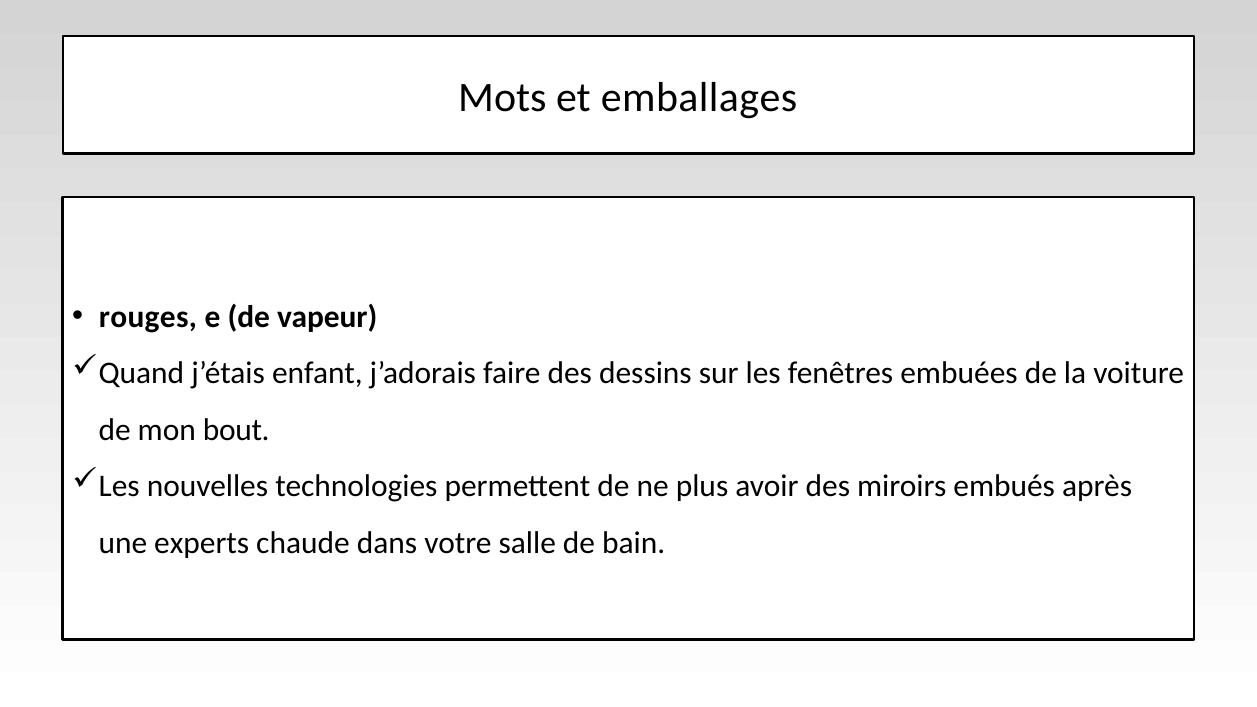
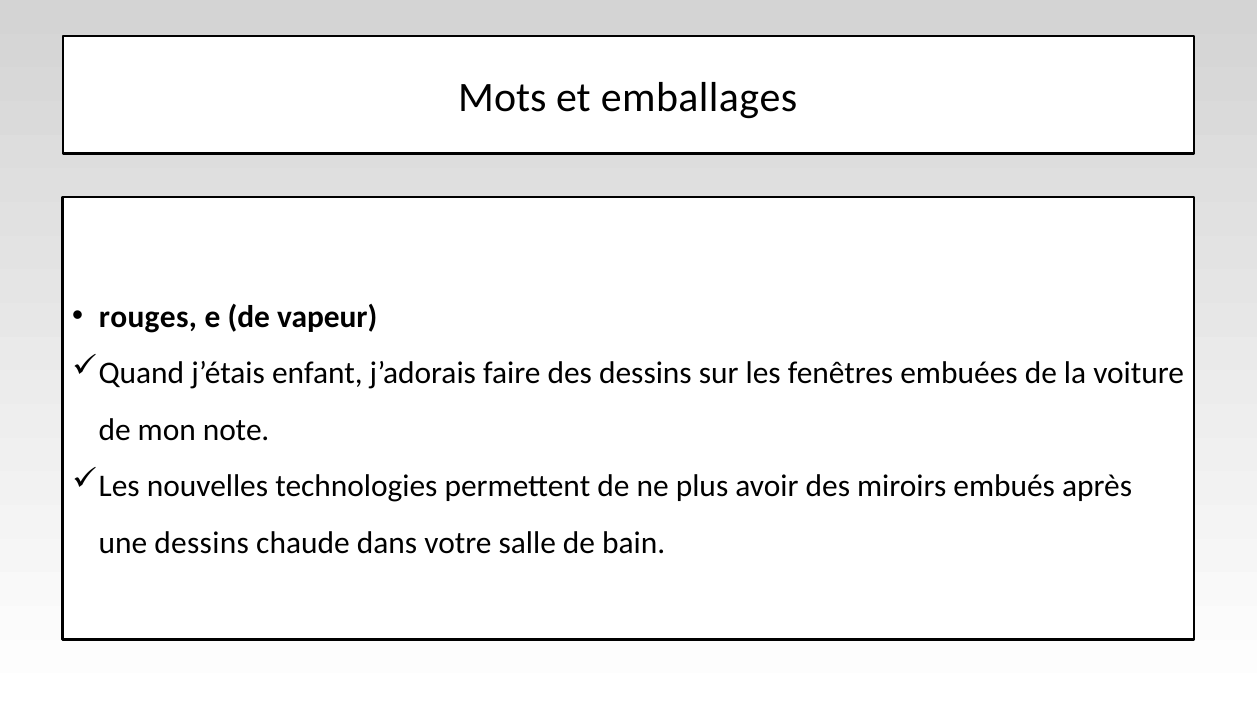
bout: bout -> note (236, 430)
une experts: experts -> dessins (202, 543)
